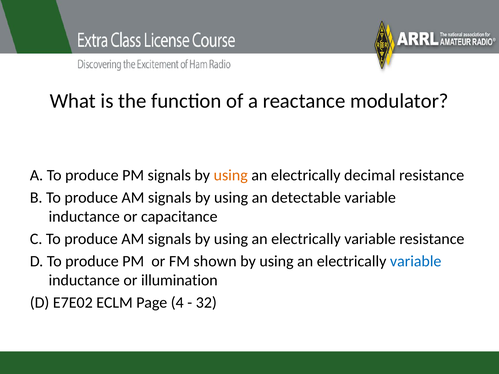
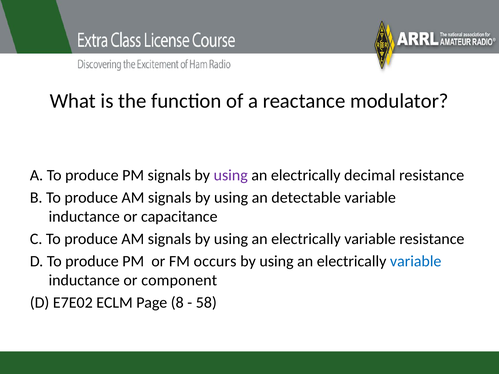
using colour: orange -> purple (231, 175)
shown: shown -> occurs (215, 261)
illumination: illumination -> component (179, 280)
4: 4 -> 8 (177, 303)
32: 32 -> 58 (206, 303)
